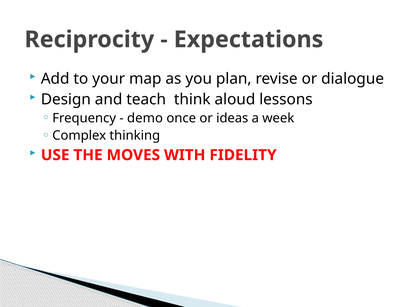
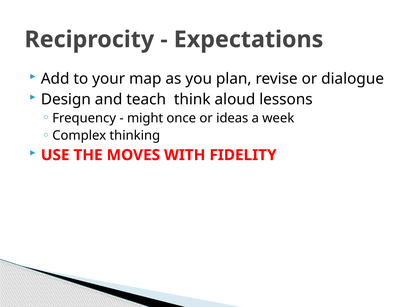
demo: demo -> might (145, 118)
